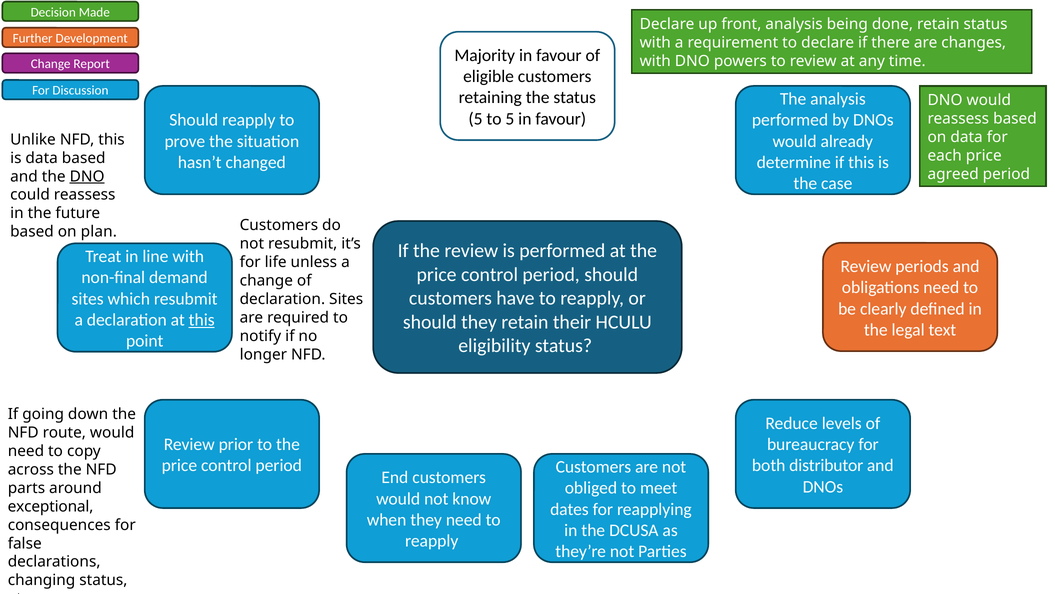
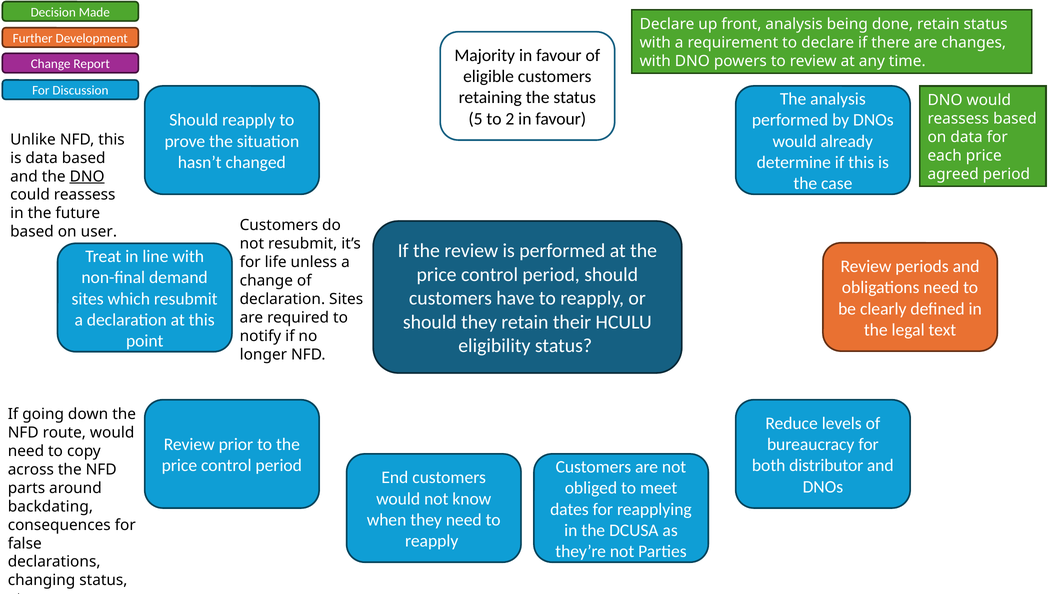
to 5: 5 -> 2 (510, 119)
plan: plan -> user (99, 232)
this underline: present -> none (202, 320)
exceptional: exceptional -> backdating (50, 506)
